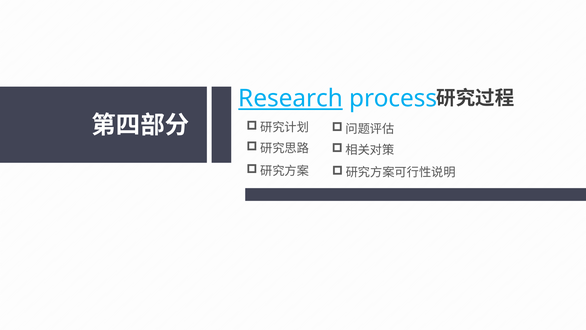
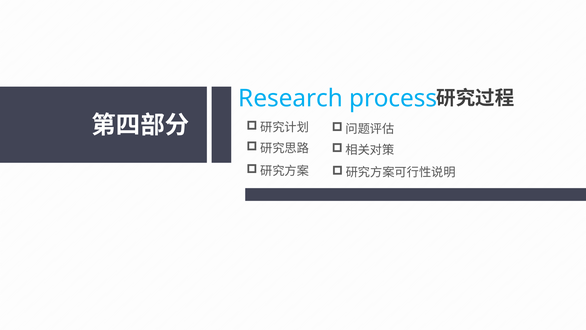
Research underline: present -> none (291, 98)
